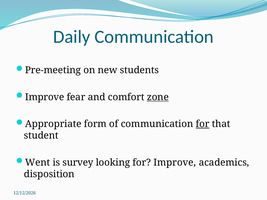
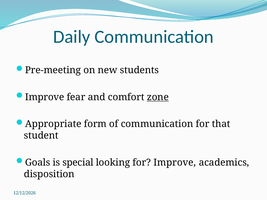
for underline: present -> none (203, 124)
Went: Went -> Goals (38, 163)
survey: survey -> special (78, 163)
